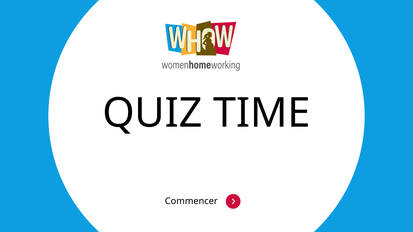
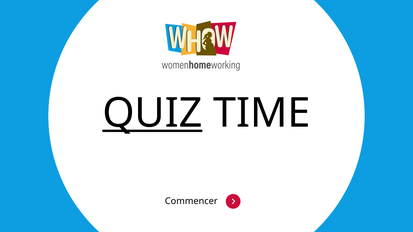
QUIZ underline: none -> present (152, 113)
